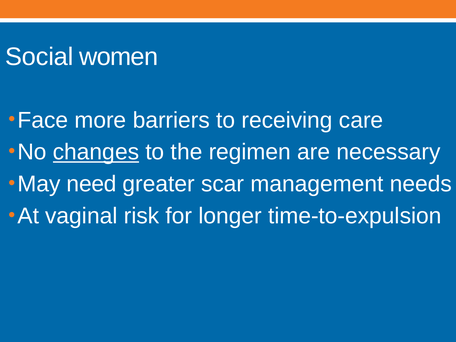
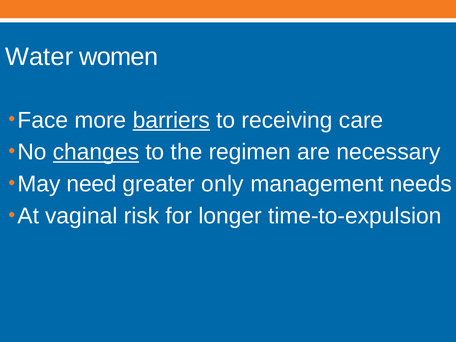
Social: Social -> Water (39, 57)
barriers underline: none -> present (171, 120)
scar: scar -> only (222, 184)
